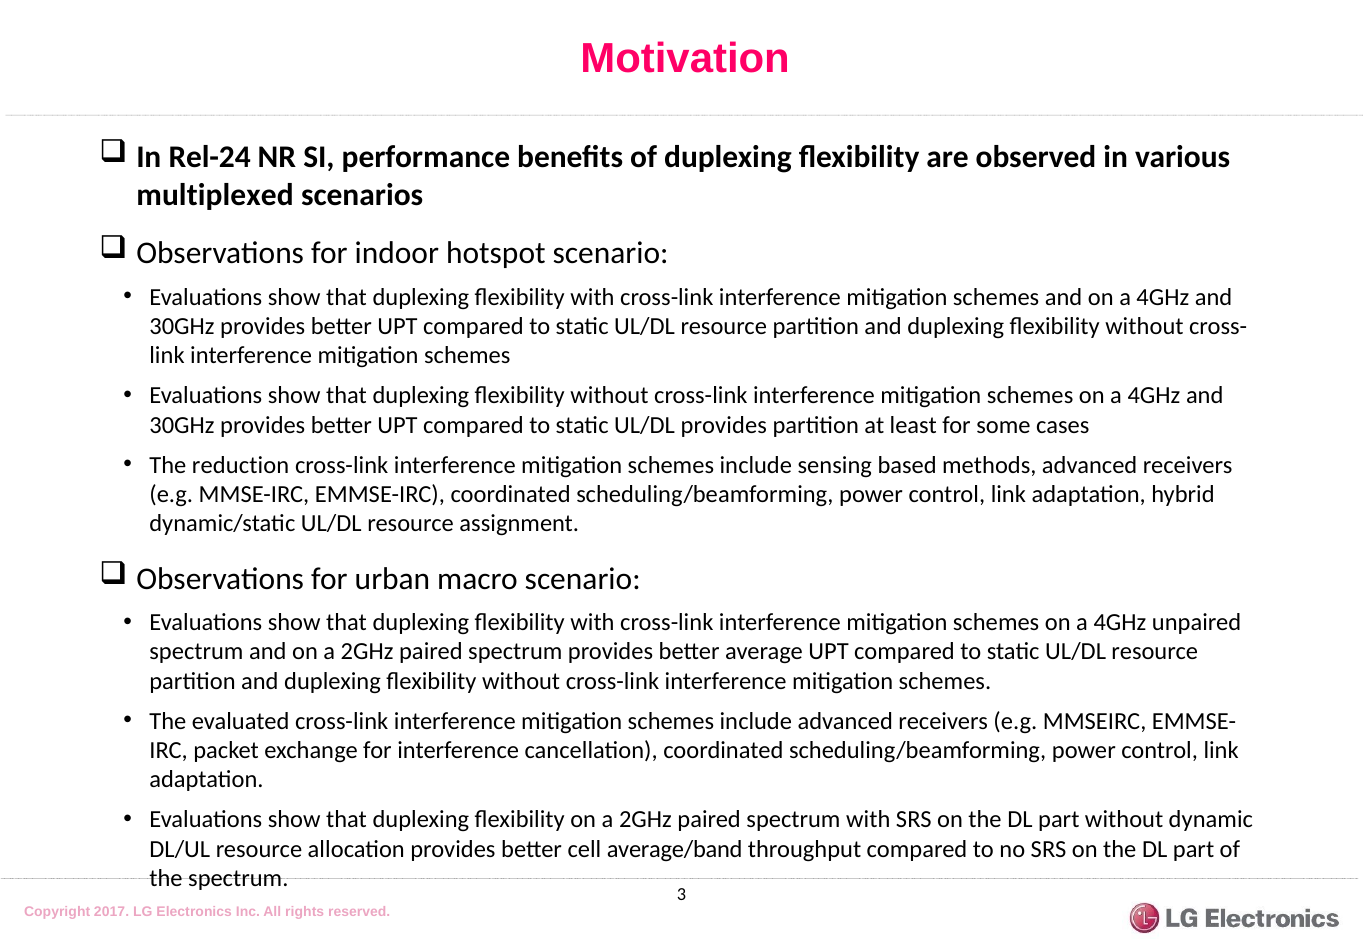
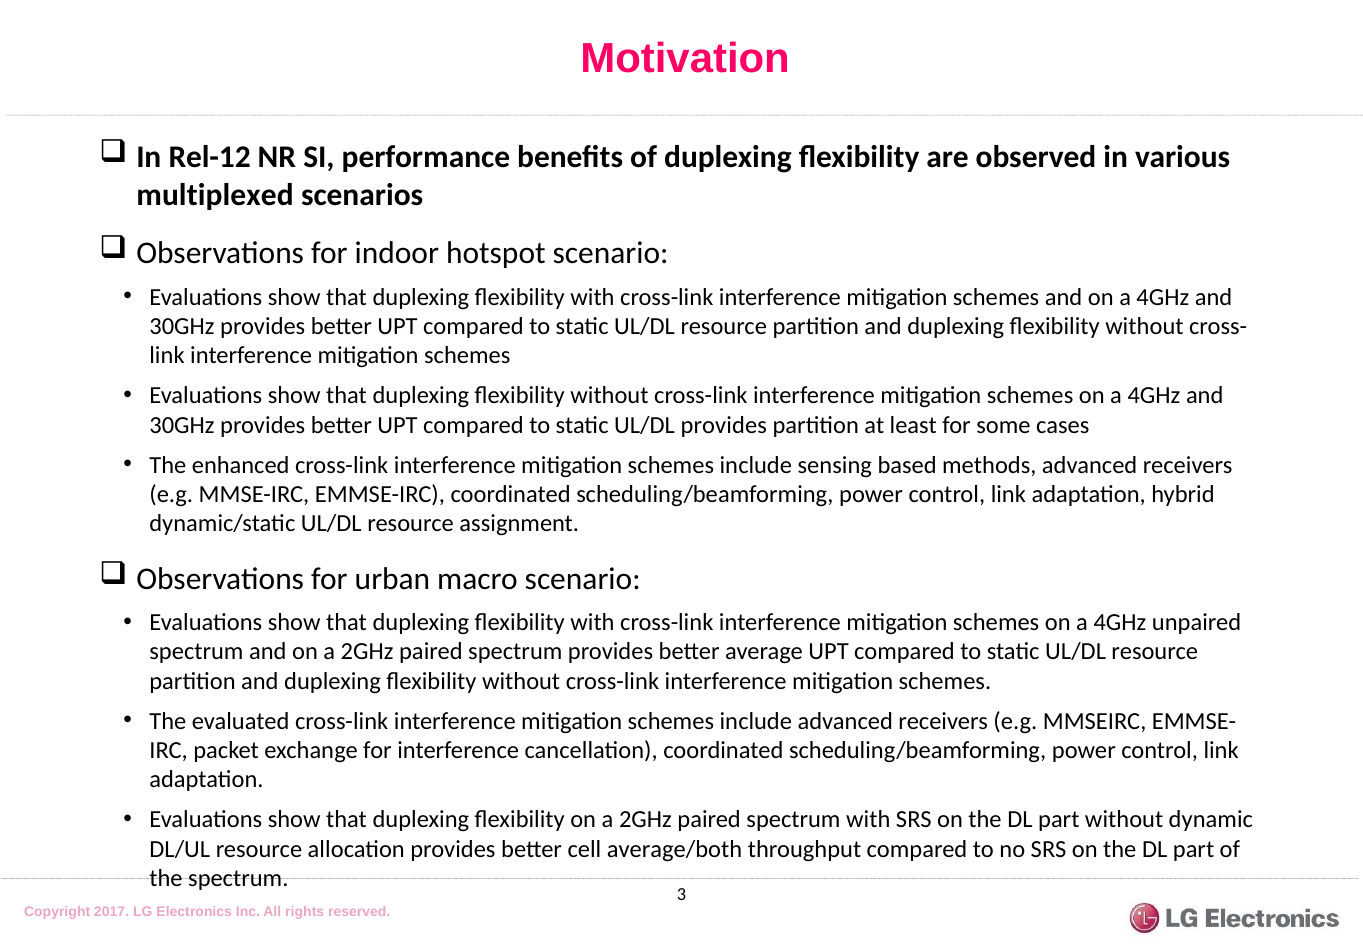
Rel-24: Rel-24 -> Rel-12 (210, 157)
reduction: reduction -> enhanced (241, 465)
average/band: average/band -> average/both (675, 849)
